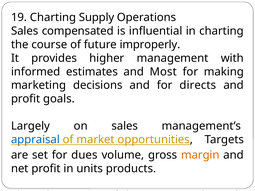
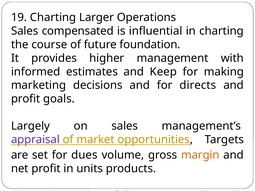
Supply: Supply -> Larger (97, 17)
improperly: improperly -> foundation (150, 45)
Most: Most -> Keep (163, 72)
appraisal colour: blue -> purple (35, 140)
